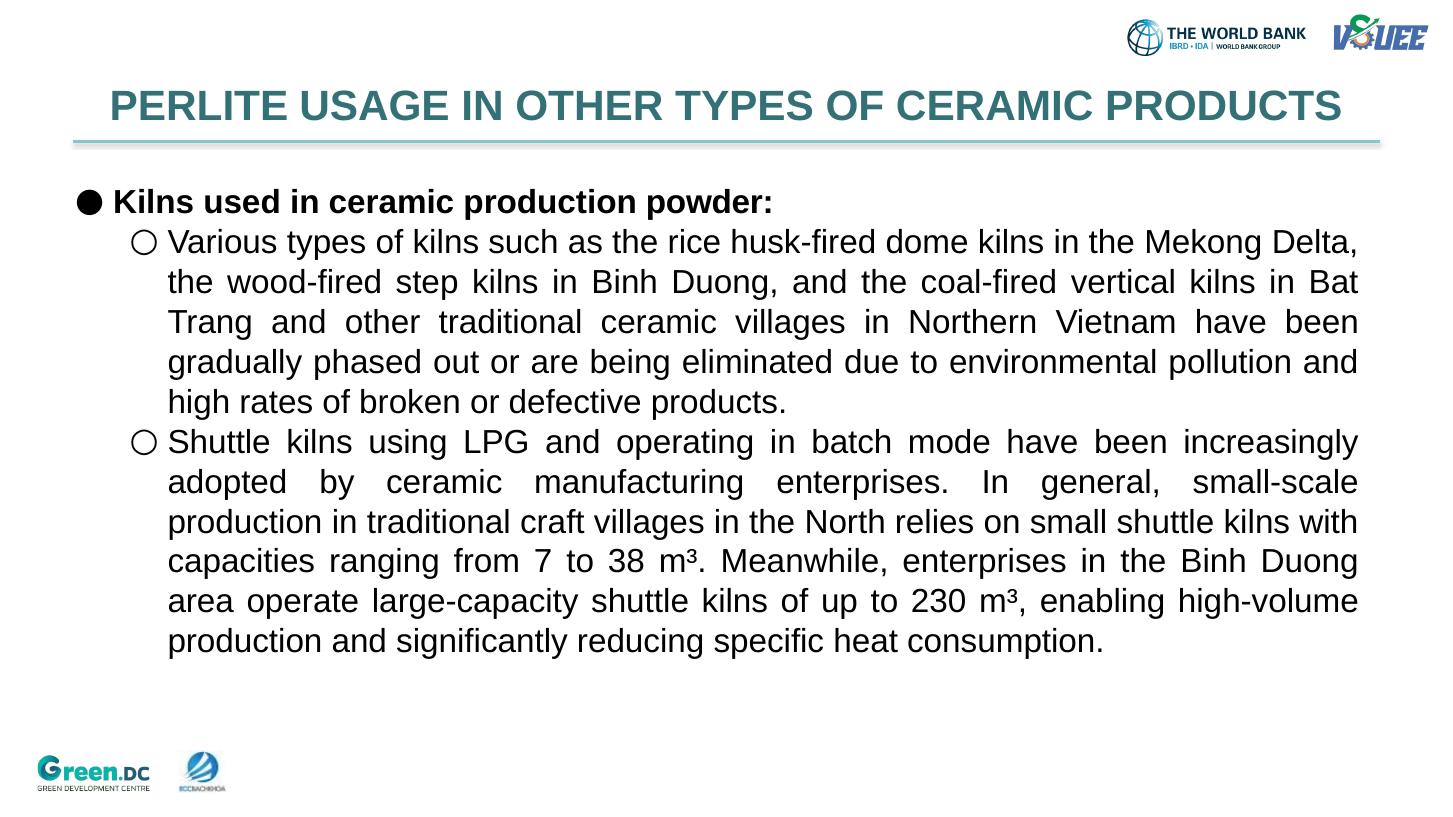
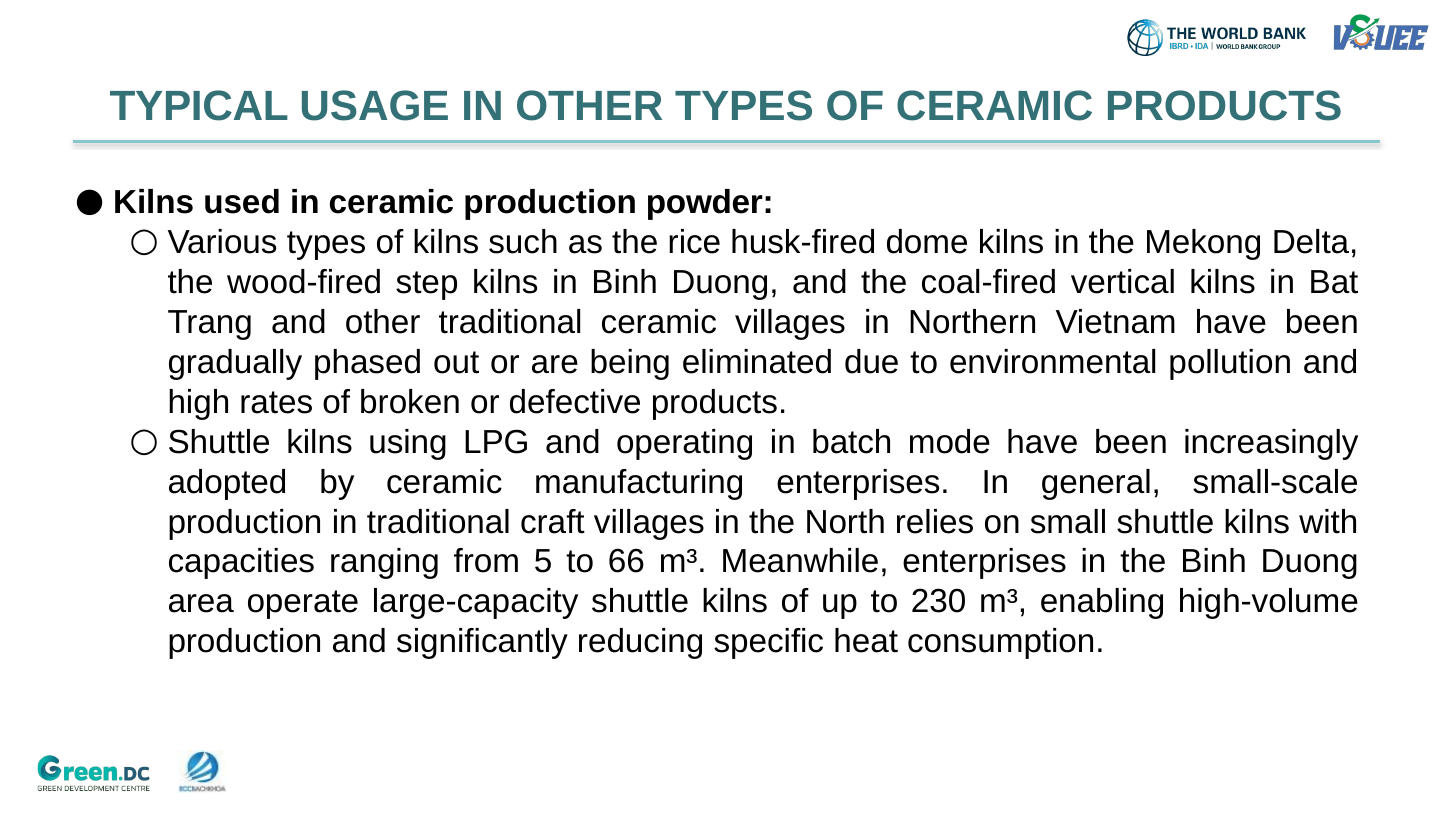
PERLITE: PERLITE -> TYPICAL (199, 106)
7: 7 -> 5 (543, 562)
38: 38 -> 66 (626, 562)
